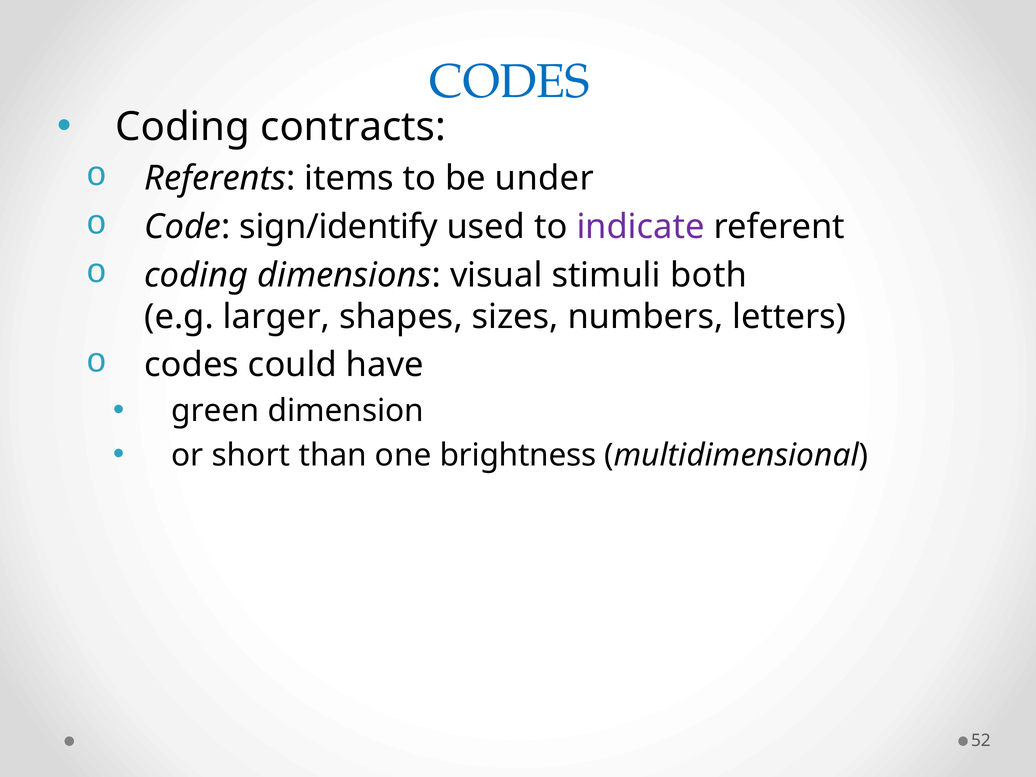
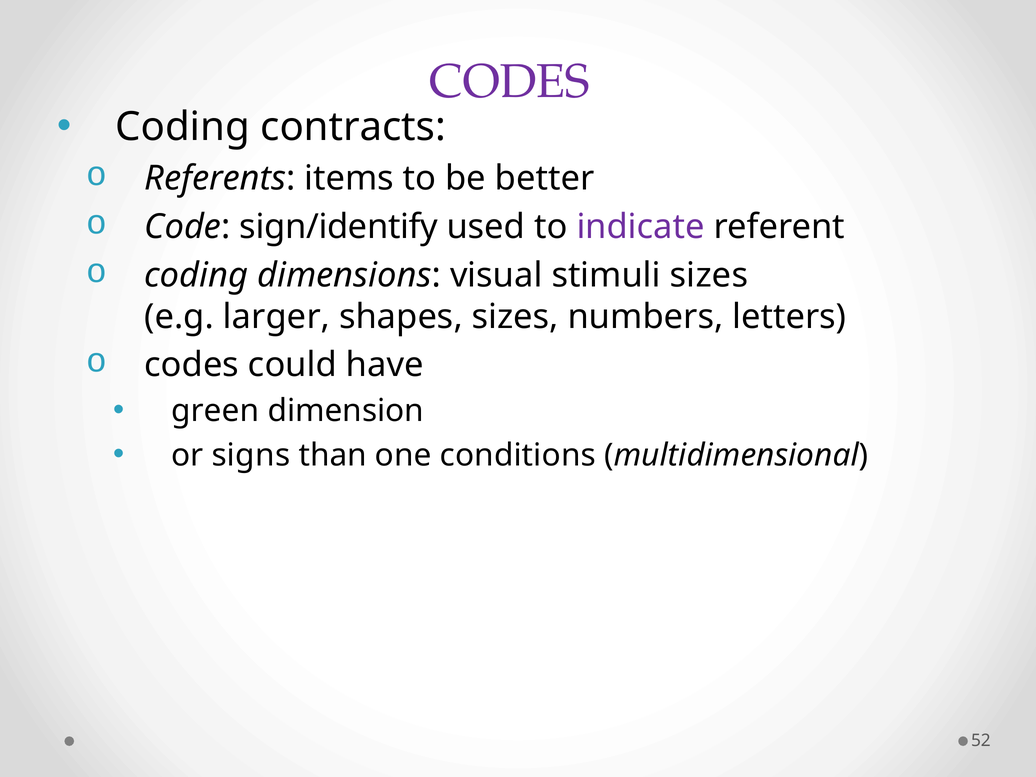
CODES colour: blue -> purple (510, 82)
under: under -> better (545, 179)
stimuli both: both -> sizes (709, 275)
short: short -> signs (251, 455)
brightness: brightness -> conditions (518, 455)
